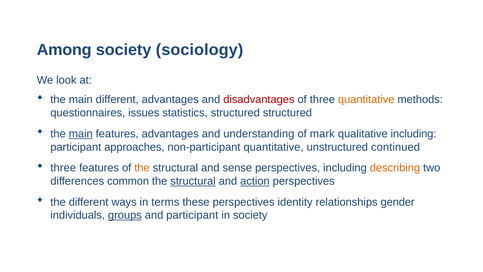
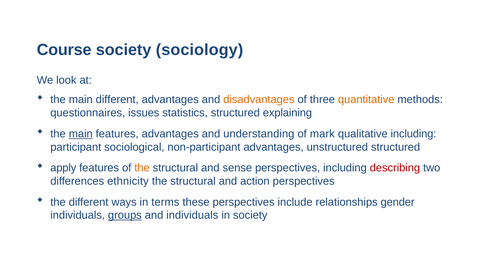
Among: Among -> Course (64, 50)
disadvantages colour: red -> orange (259, 99)
structured structured: structured -> explaining (287, 113)
approaches: approaches -> sociological (134, 147)
non-participant quantitative: quantitative -> advantages (274, 147)
unstructured continued: continued -> structured (396, 147)
three: three -> apply (63, 168)
describing colour: orange -> red (395, 168)
common: common -> ethnicity (128, 181)
structural underline: present -> none (193, 181)
action underline: present -> none (255, 181)
identity: identity -> include (295, 202)
and participant: participant -> individuals (192, 215)
